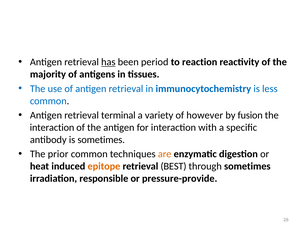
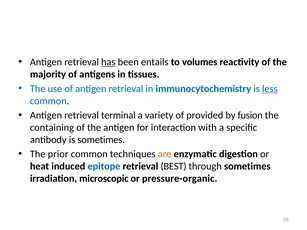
period: period -> entails (155, 62)
reaction: reaction -> volumes (200, 62)
less underline: none -> present (270, 89)
however: however -> provided (205, 115)
interaction: interaction -> containing (52, 128)
epitope colour: orange -> blue (104, 166)
responsible: responsible -> microscopic (104, 179)
pressure-provide: pressure-provide -> pressure-organic (180, 179)
